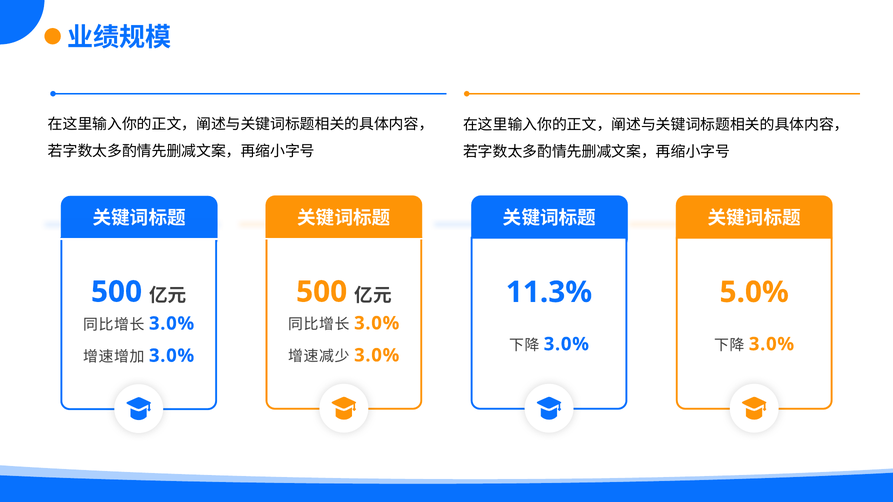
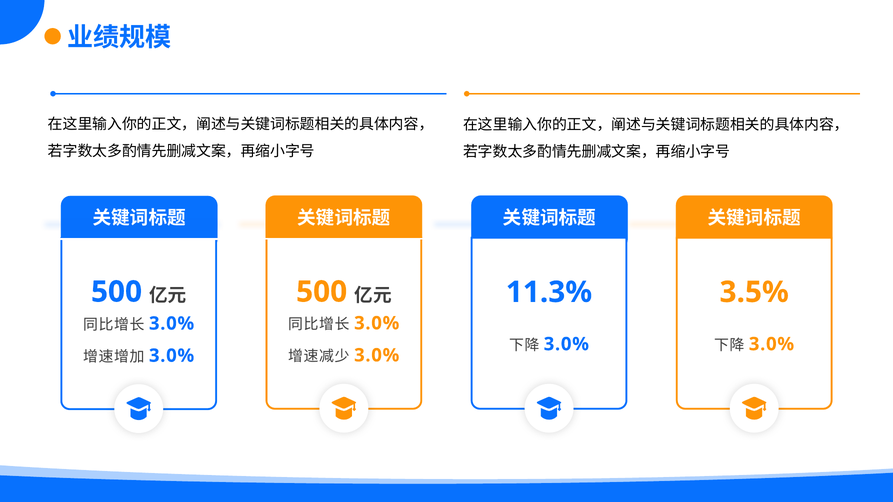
5.0%: 5.0% -> 3.5% (754, 292)
